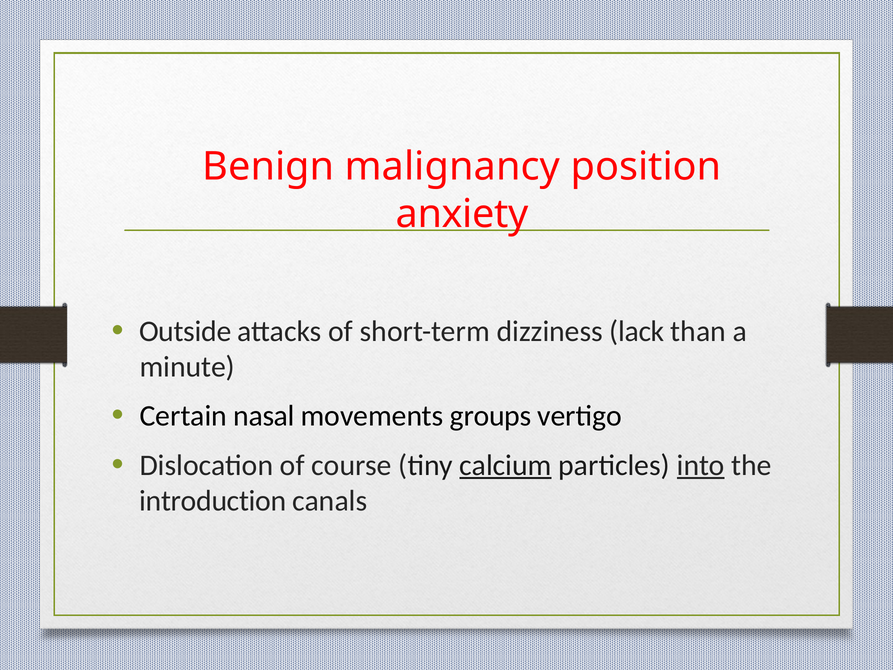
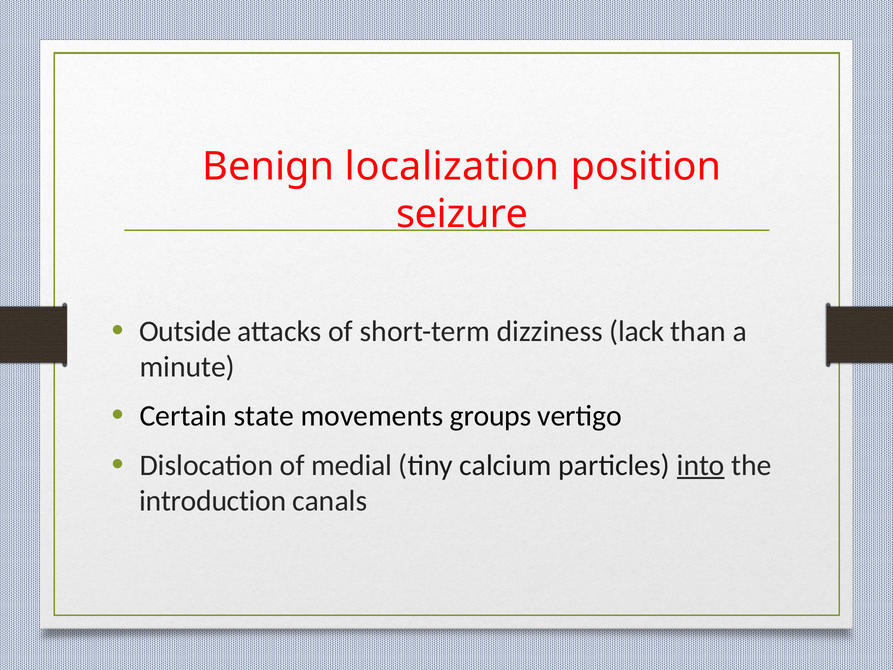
malignancy: malignancy -> localization (452, 166)
anxiety: anxiety -> seizure (462, 214)
nasal: nasal -> state (264, 416)
course: course -> medial (352, 465)
calcium underline: present -> none (505, 465)
